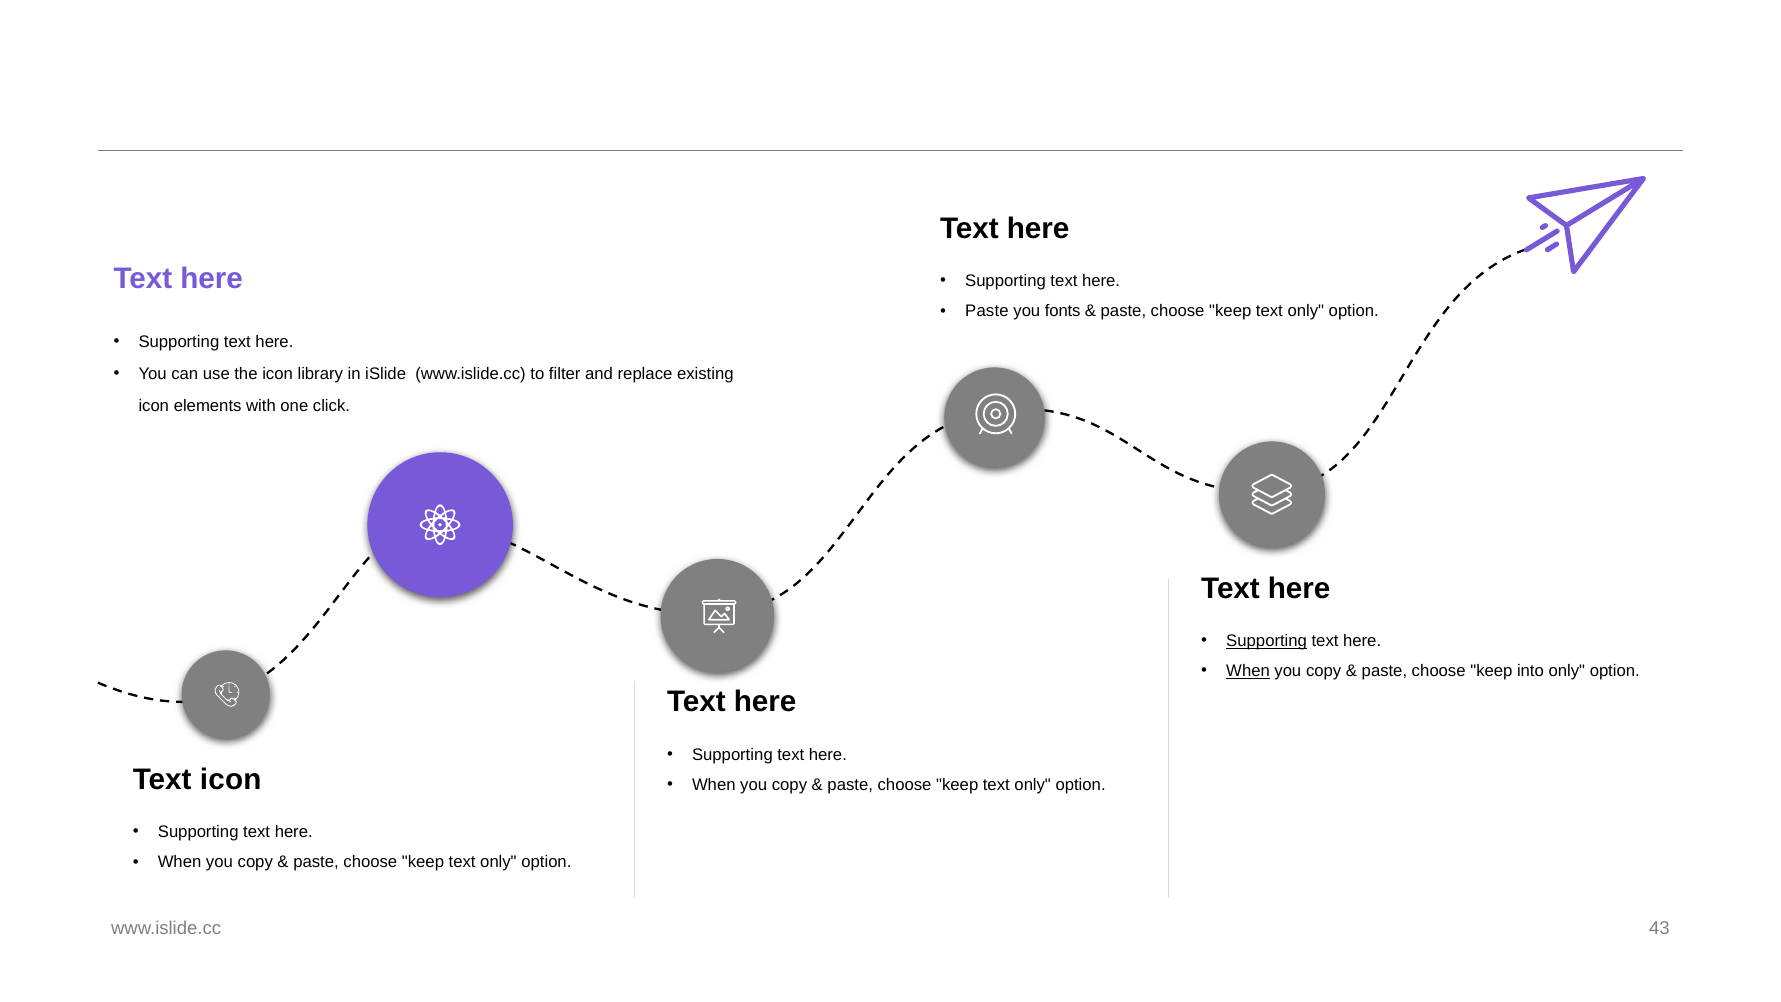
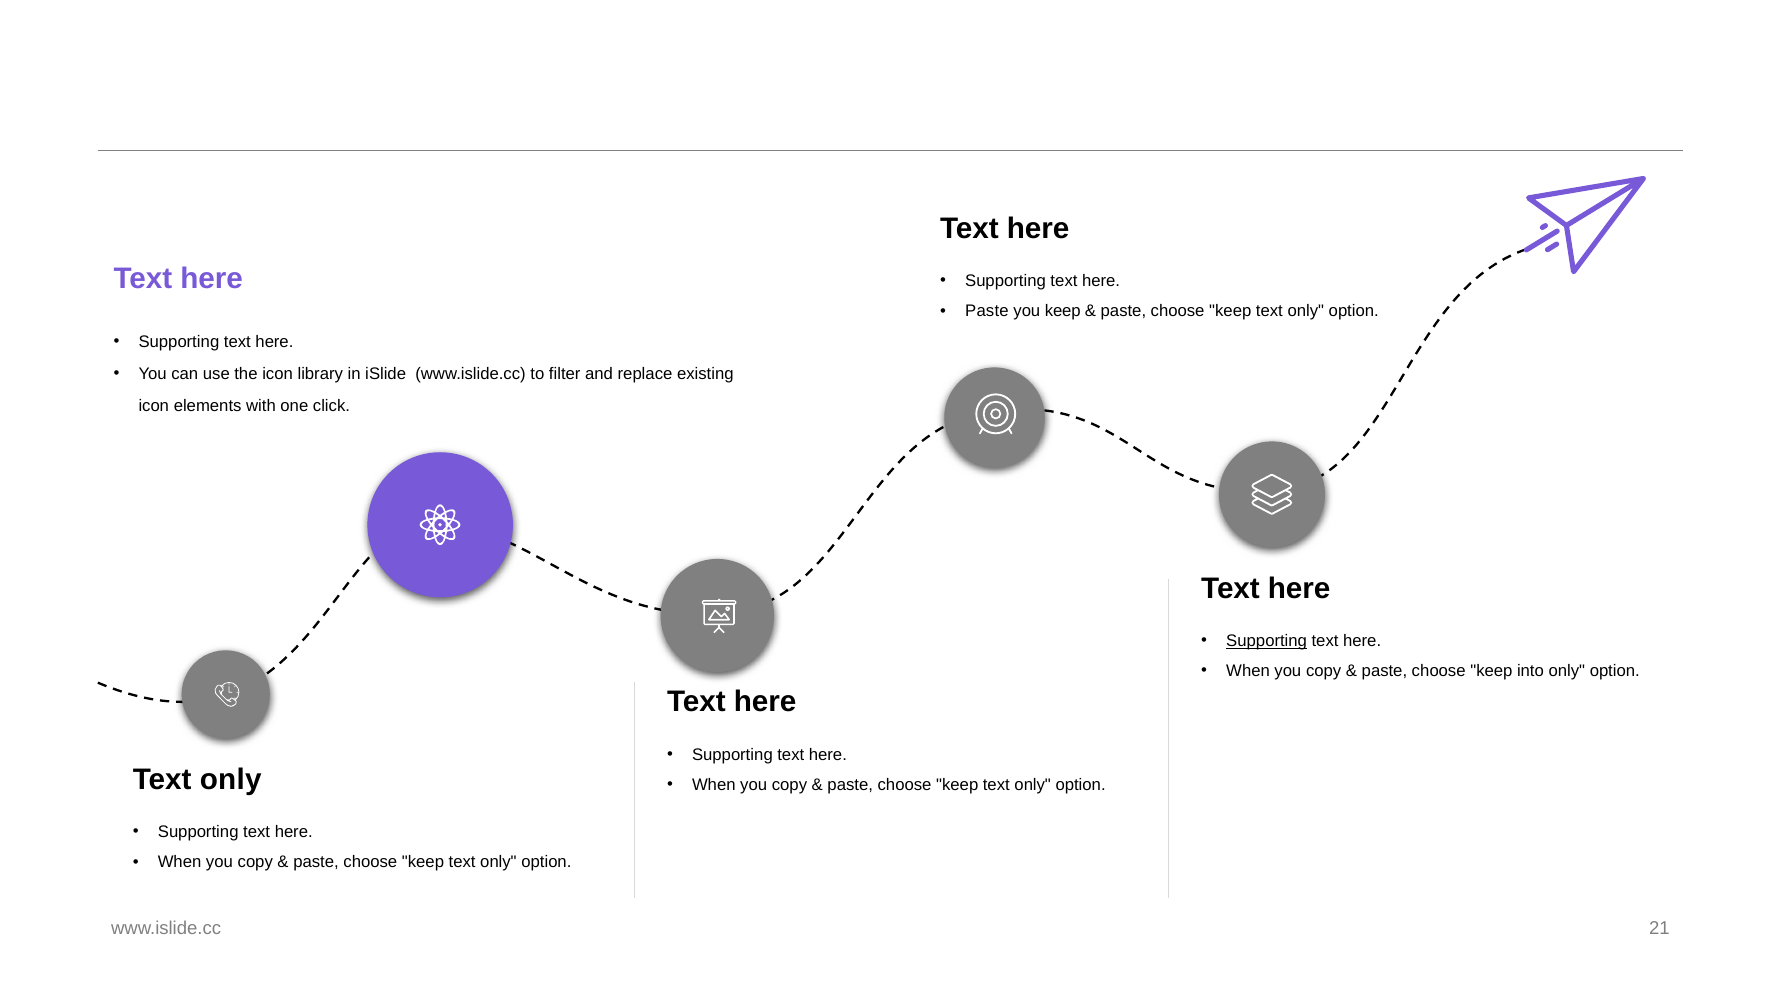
you fonts: fonts -> keep (1063, 311)
When underline: present -> none (1248, 671)
icon: icon -> only (231, 779)
43: 43 -> 21 (1659, 928)
